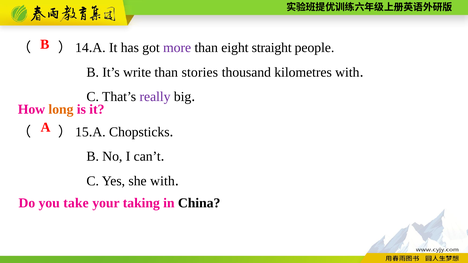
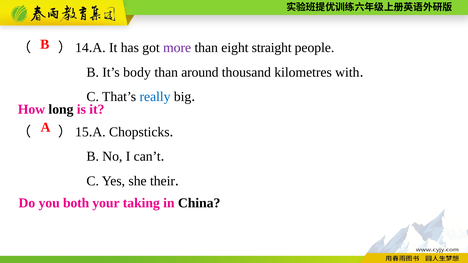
write: write -> body (137, 72)
stories: stories -> around (200, 72)
really colour: purple -> blue (155, 97)
long colour: orange -> black (61, 109)
she with: with -> their (163, 181)
take: take -> both (76, 203)
